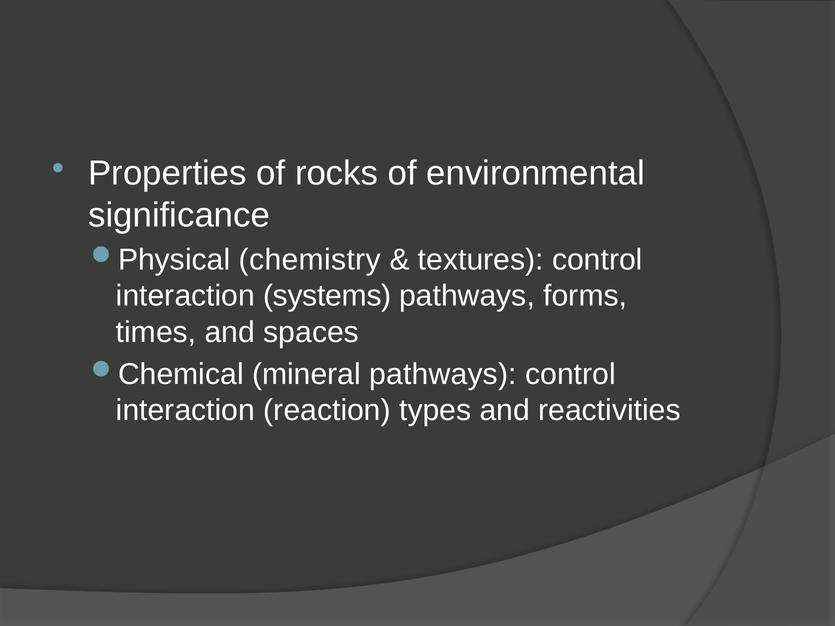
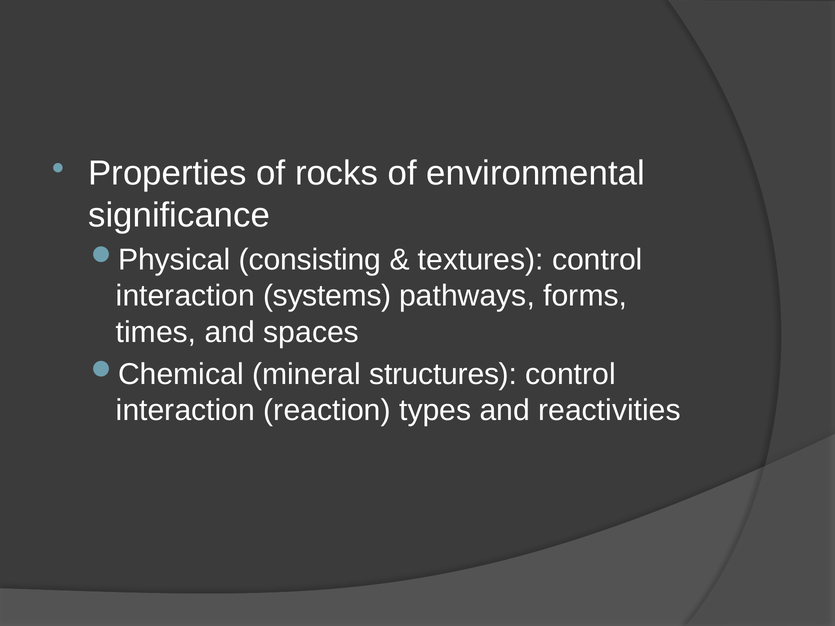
chemistry: chemistry -> consisting (310, 260)
mineral pathways: pathways -> structures (443, 374)
